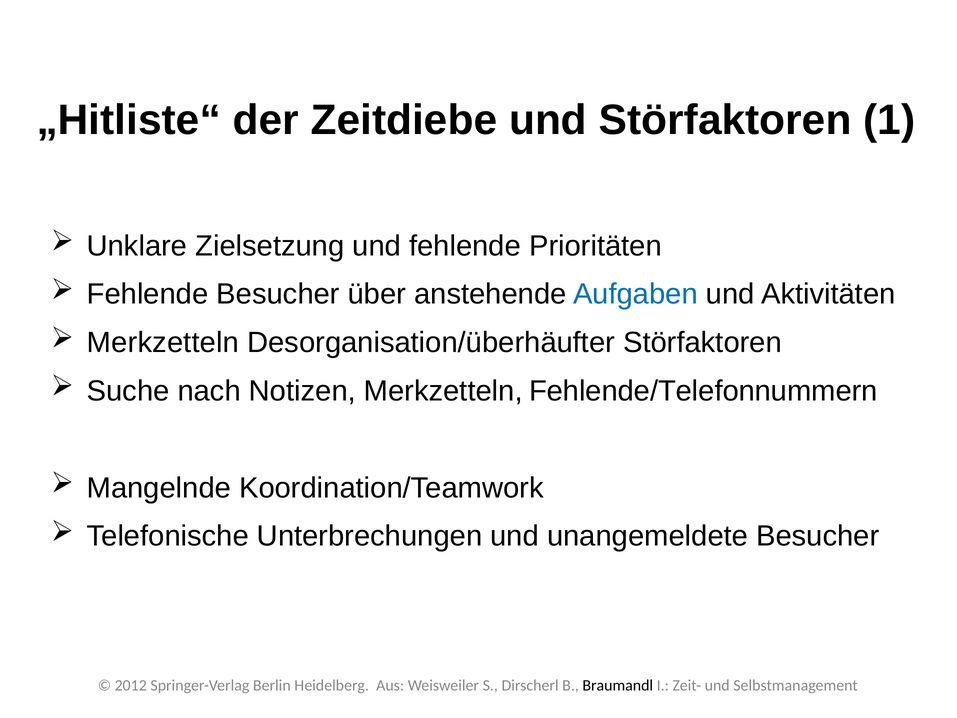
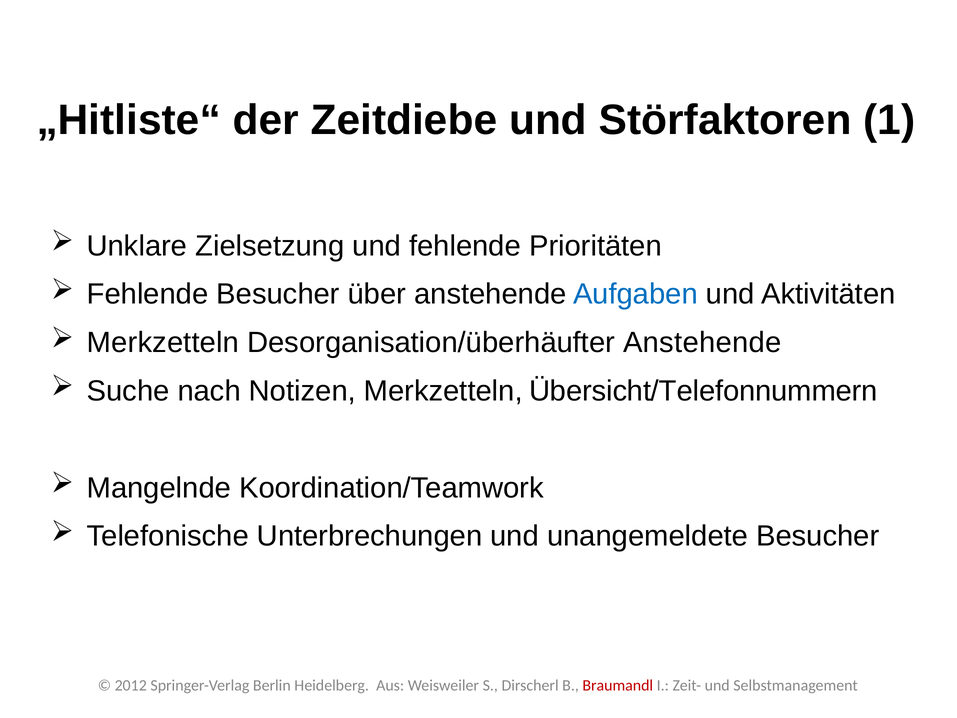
Desorganisation/überhäufter Störfaktoren: Störfaktoren -> Anstehende (702, 343)
Fehlende/Telefonnummern: Fehlende/Telefonnummern -> Übersicht/Telefonnummern (703, 391)
Braumandl colour: black -> red (618, 685)
